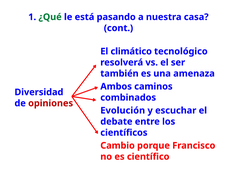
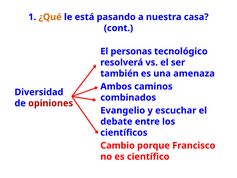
¿Qué colour: green -> orange (50, 17)
climático: climático -> personas (131, 51)
Evolución: Evolución -> Evangelio (123, 110)
